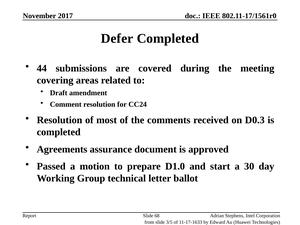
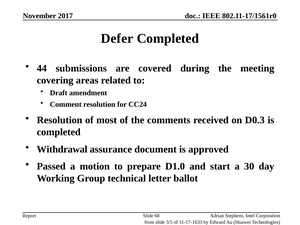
Agreements: Agreements -> Withdrawal (62, 149)
